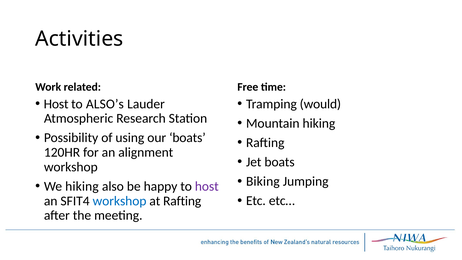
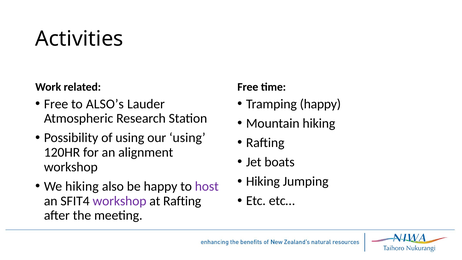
Host: Host -> Free (56, 104)
Tramping would: would -> happy (320, 104)
our boats: boats -> using (187, 138)
Biking: Biking -> Hiking (263, 181)
workshop colour: blue -> purple (120, 201)
